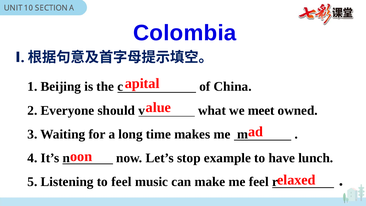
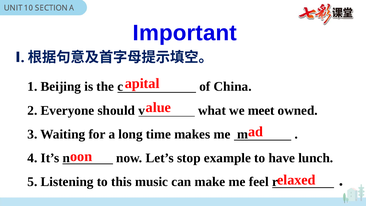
Colombia: Colombia -> Important (185, 33)
to feel: feel -> this (121, 182)
